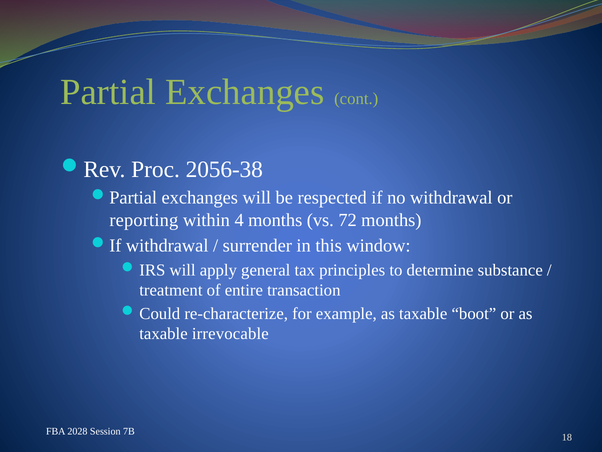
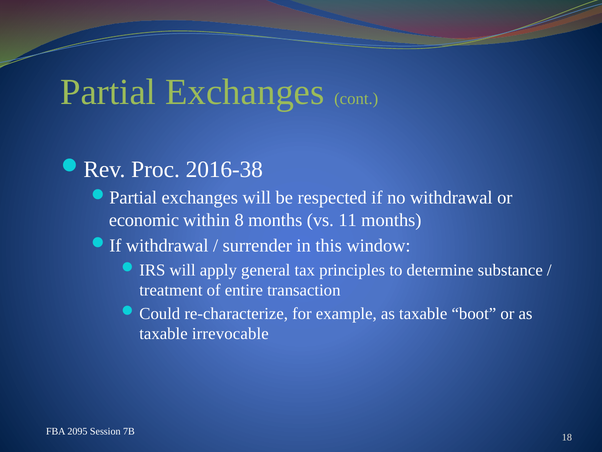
2056-38: 2056-38 -> 2016-38 (224, 169)
reporting: reporting -> economic (144, 220)
4: 4 -> 8 (239, 220)
72: 72 -> 11 (348, 220)
2028: 2028 -> 2095 (77, 431)
